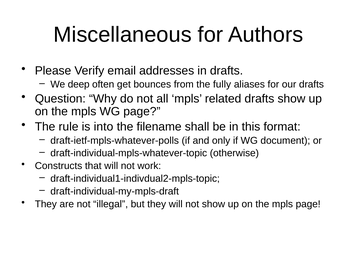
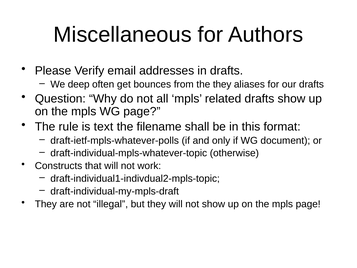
the fully: fully -> they (222, 84)
into: into -> text (103, 127)
